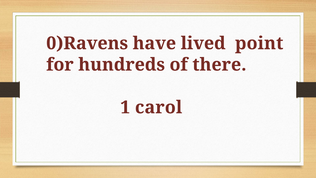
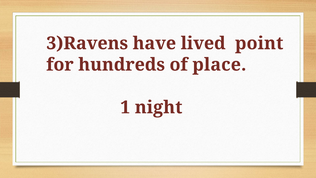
0)Ravens: 0)Ravens -> 3)Ravens (87, 43)
there: there -> place (219, 65)
carol: carol -> night (159, 107)
